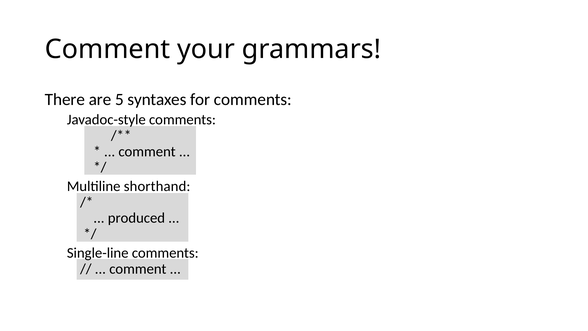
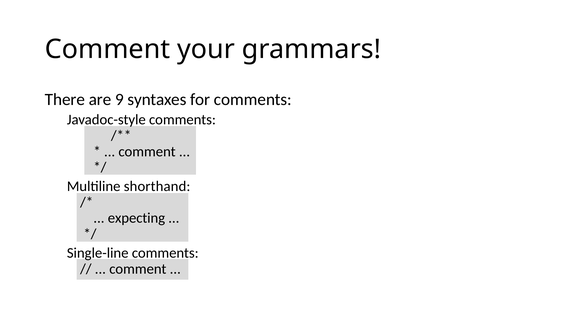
5: 5 -> 9 (119, 99)
produced: produced -> expecting (136, 218)
